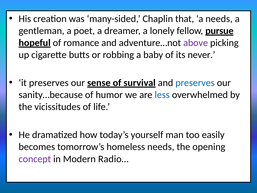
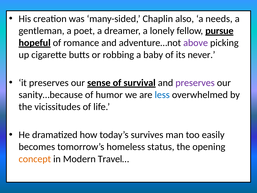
that: that -> also (185, 19)
preserves colour: blue -> purple (195, 83)
yourself: yourself -> survives (147, 135)
homeless needs: needs -> status (161, 147)
concept colour: purple -> orange (35, 159)
Radio…: Radio… -> Travel… (113, 159)
